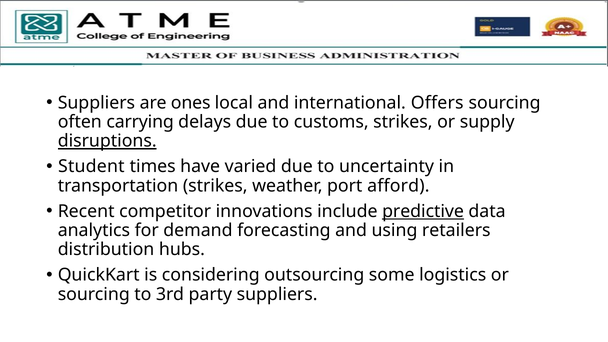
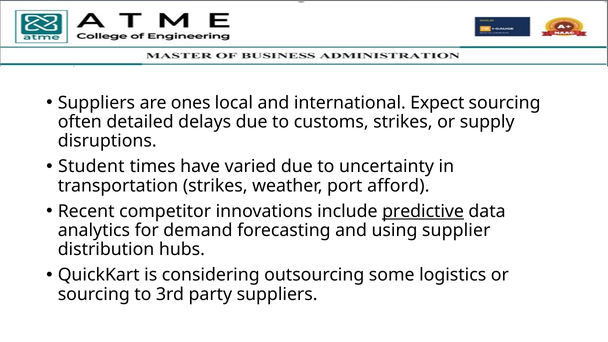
Offers: Offers -> Expect (437, 103)
carrying: carrying -> detailed (140, 122)
disruptions underline: present -> none (107, 141)
retailers: retailers -> supplier (456, 230)
